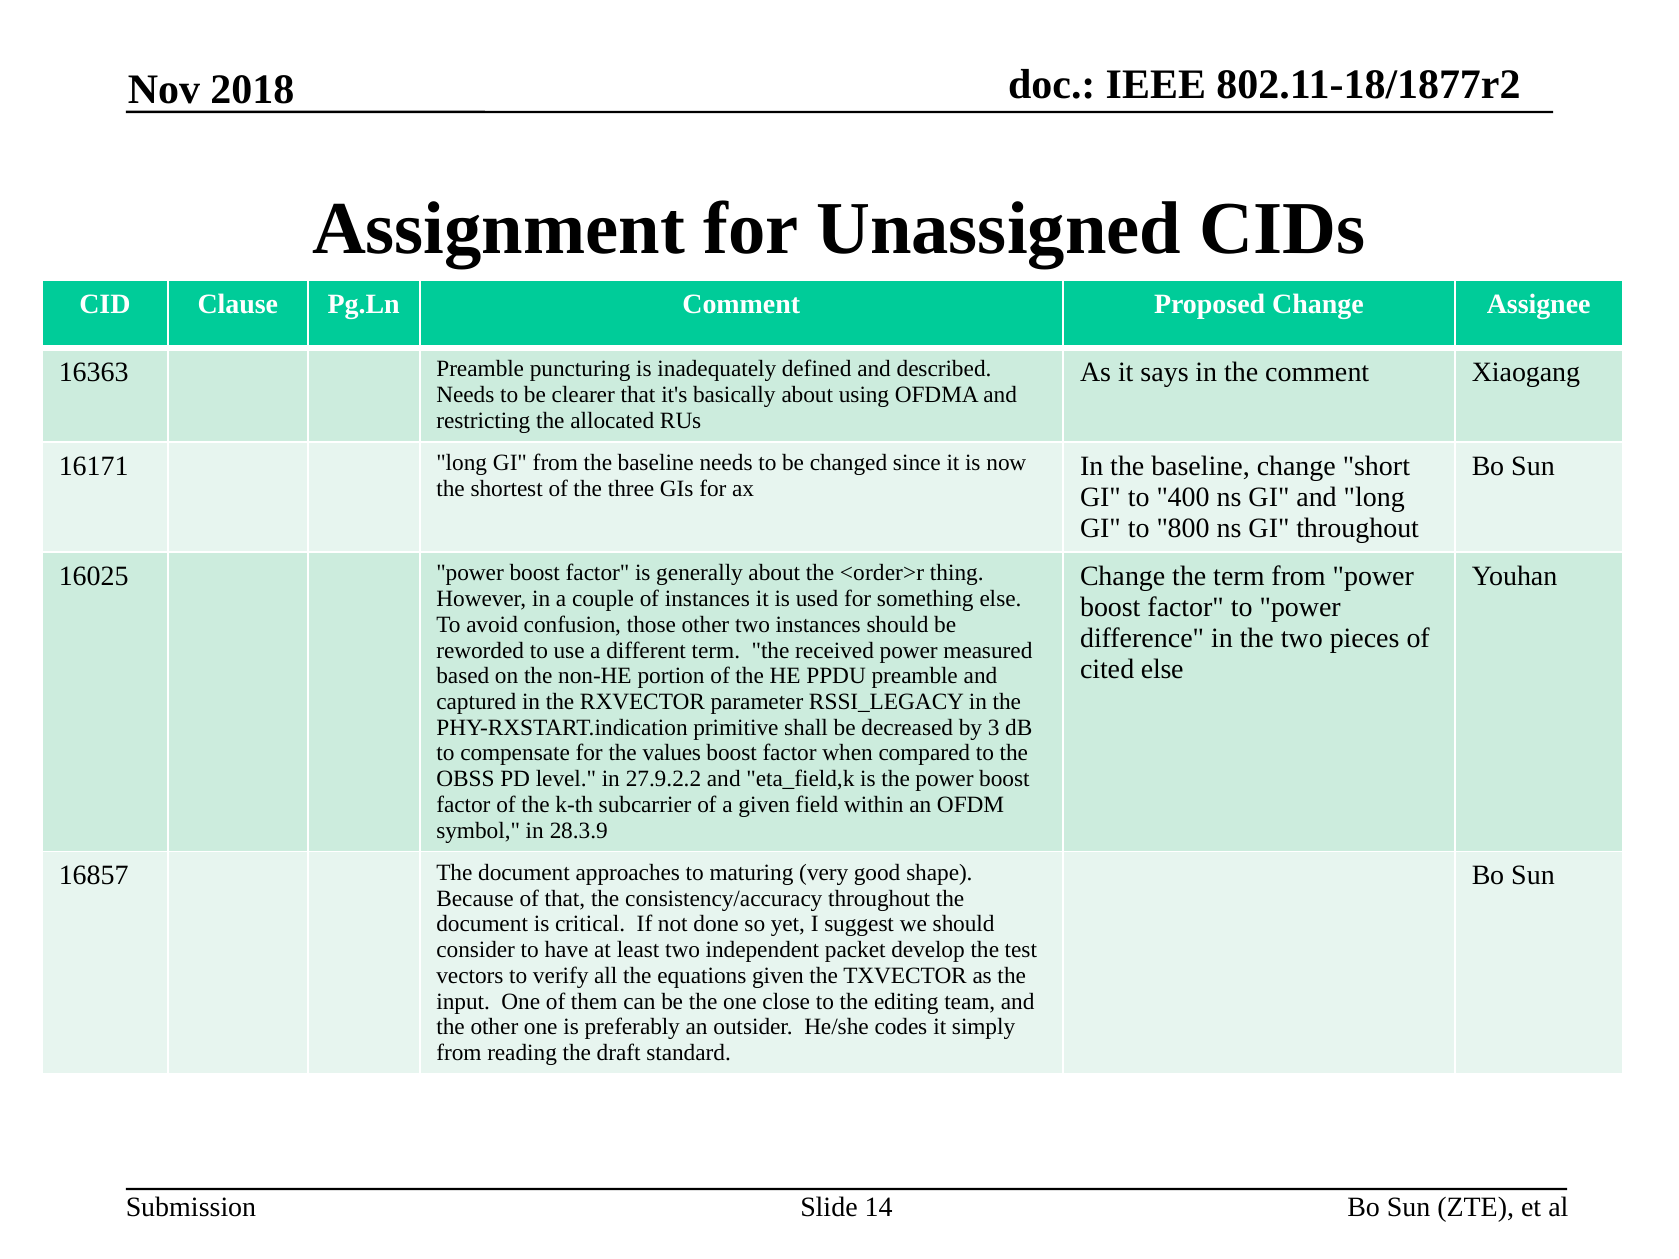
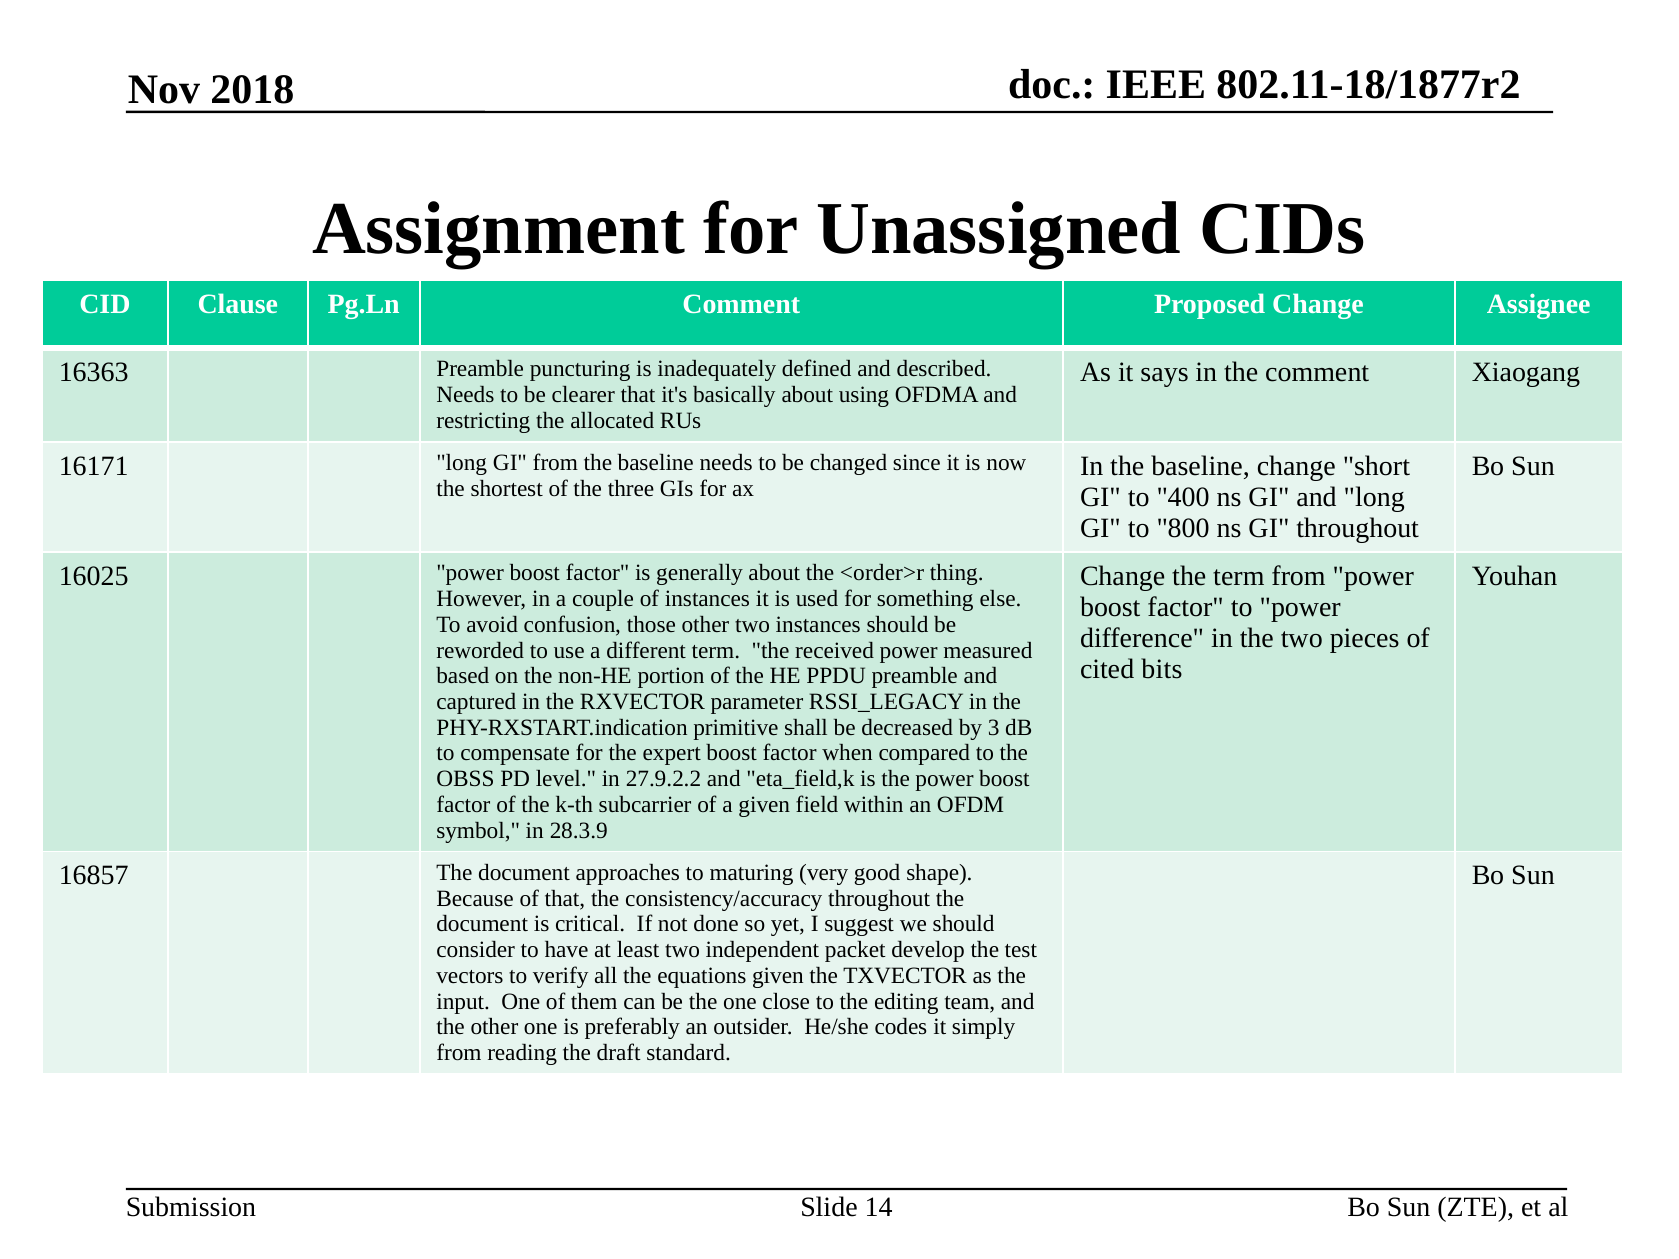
cited else: else -> bits (1162, 669)
values: values -> expert (672, 753)
